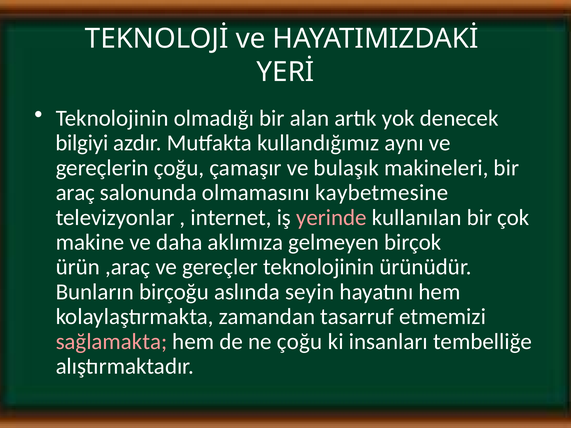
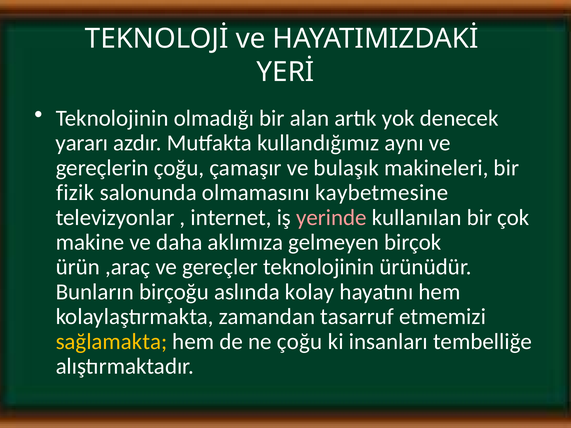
bilgiyi: bilgiyi -> yararı (82, 143)
araç: araç -> fizik (75, 193)
seyin: seyin -> kolay (310, 292)
sağlamakta colour: pink -> yellow (111, 342)
